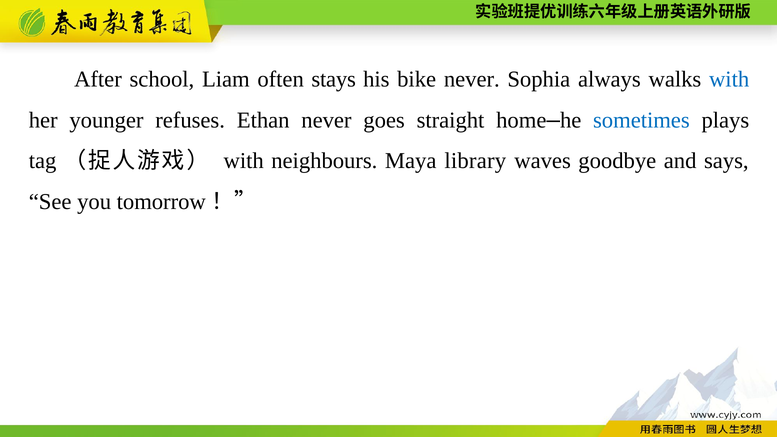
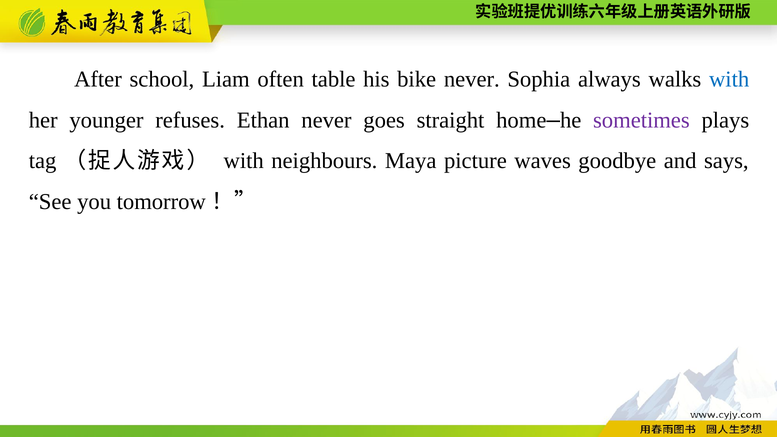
stays: stays -> table (334, 79)
sometimes colour: blue -> purple (641, 120)
library: library -> picture (475, 161)
